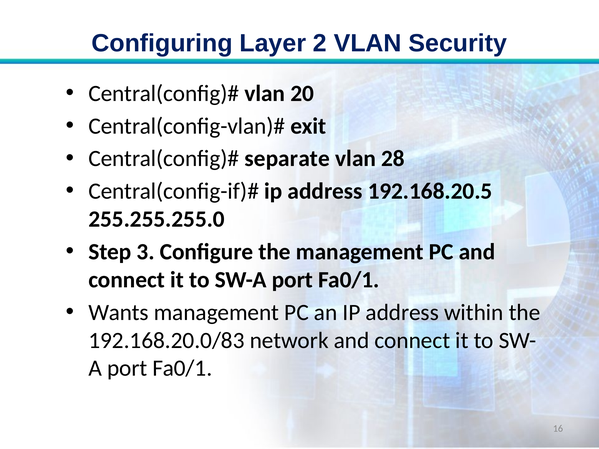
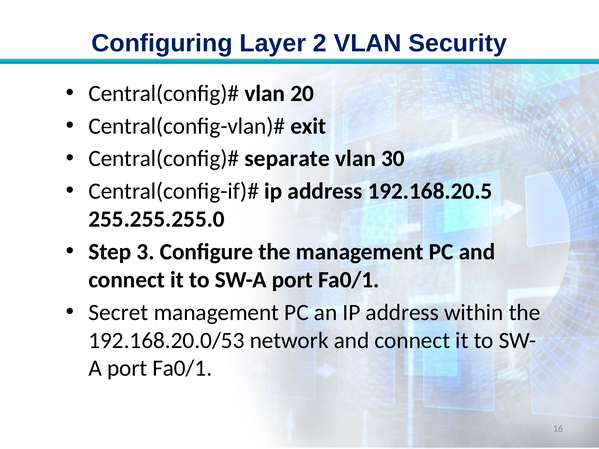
28: 28 -> 30 (393, 159)
Wants: Wants -> Secret (118, 313)
192.168.20.0/83: 192.168.20.0/83 -> 192.168.20.0/53 (166, 341)
